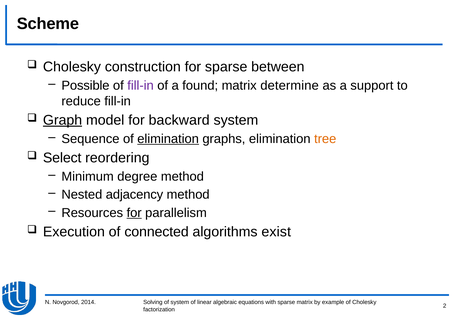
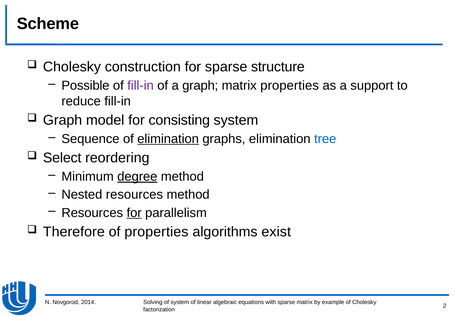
between: between -> structure (278, 67)
a found: found -> graph (200, 86)
matrix determine: determine -> properties (290, 86)
Graph underline: present -> none (63, 120)
backward: backward -> consisting (179, 120)
tree colour: orange -> blue (325, 139)
degree underline: none -> present (137, 177)
Nested adjacency: adjacency -> resources (134, 195)
Execution: Execution -> Therefore (74, 232)
of connected: connected -> properties (156, 232)
